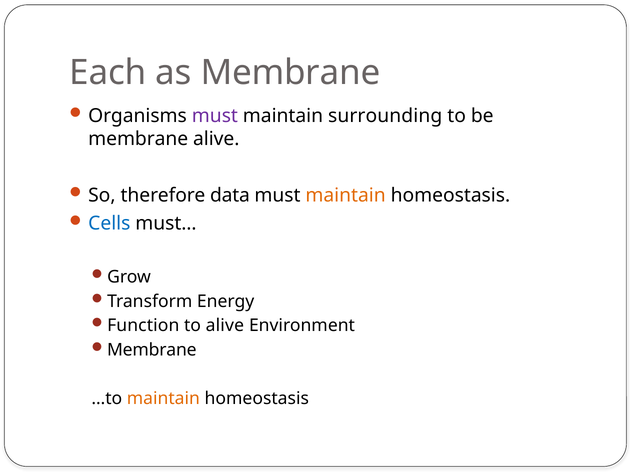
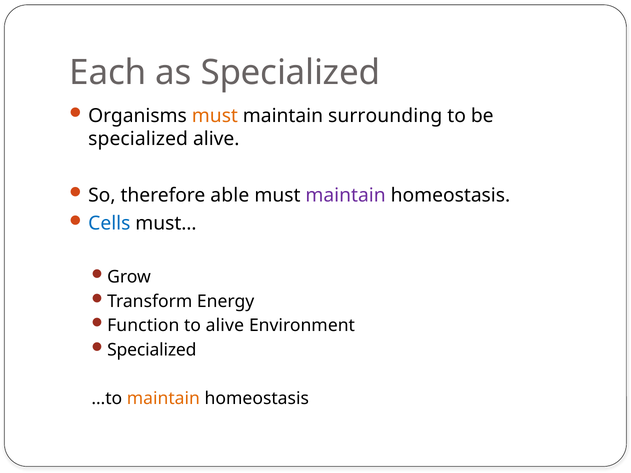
as Membrane: Membrane -> Specialized (290, 73)
must colour: purple -> orange (215, 116)
membrane: membrane -> specialized (138, 139)
data: data -> able (230, 196)
maintain colour: orange -> purple (346, 196)
Membrane: Membrane -> Specialized (152, 350)
